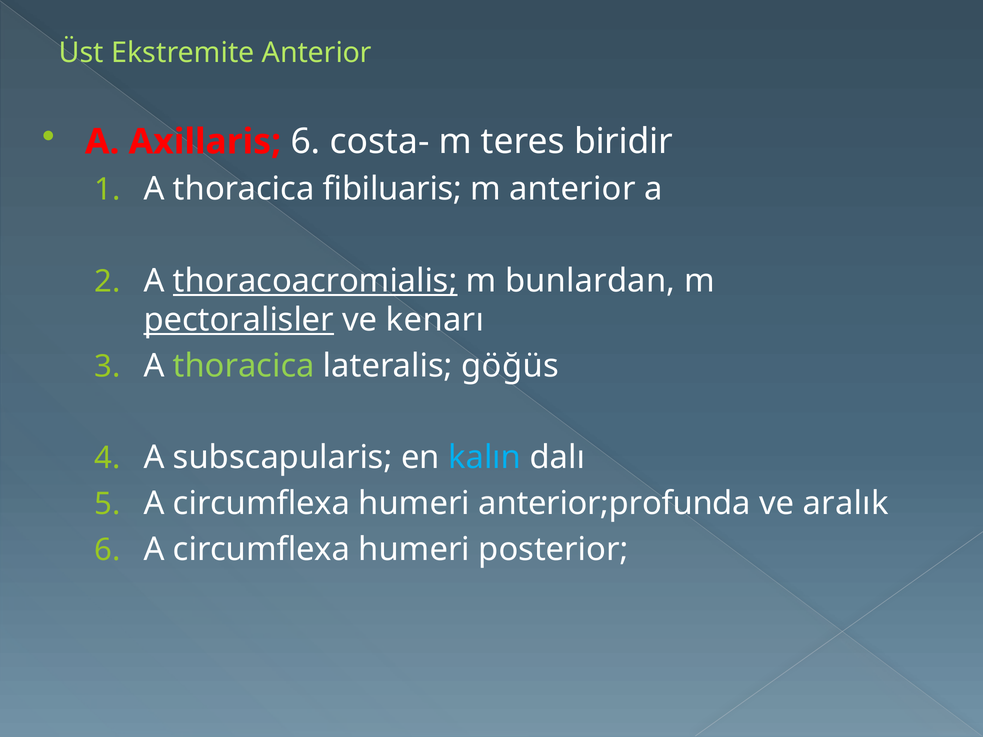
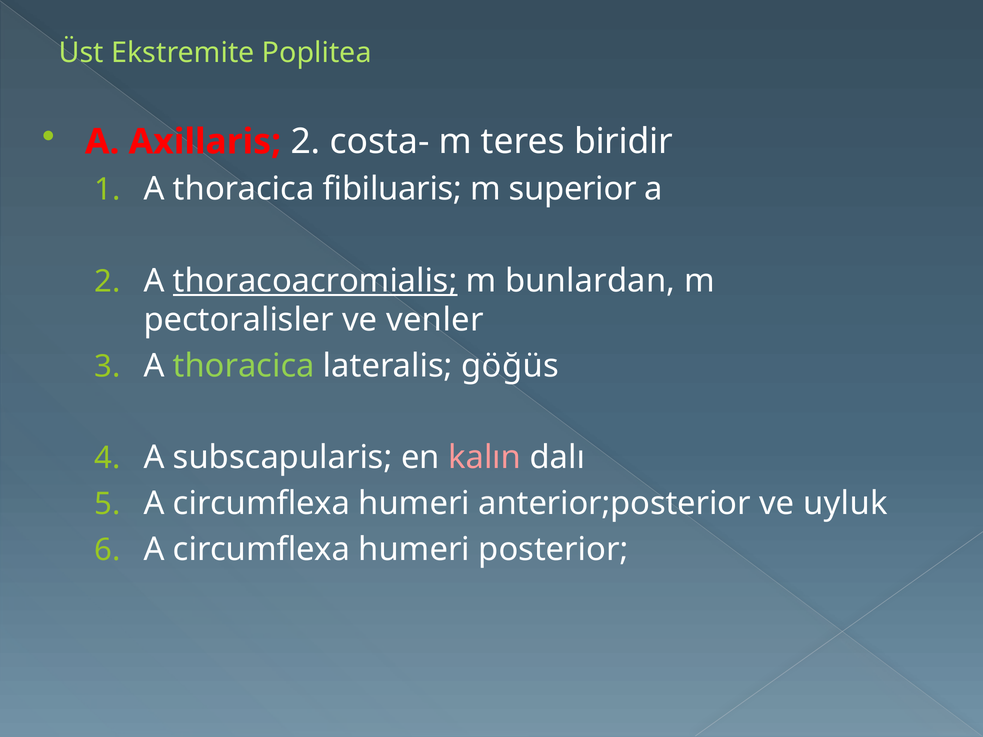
Ekstremite Anterior: Anterior -> Poplitea (317, 53)
Axillaris 6: 6 -> 2 (306, 142)
m anterior: anterior -> superior (573, 189)
pectoralisler underline: present -> none (239, 320)
kenarı: kenarı -> venler (435, 320)
kalın colour: light blue -> pink (485, 458)
anterior;profunda: anterior;profunda -> anterior;posterior (615, 504)
aralık: aralık -> uyluk (846, 504)
